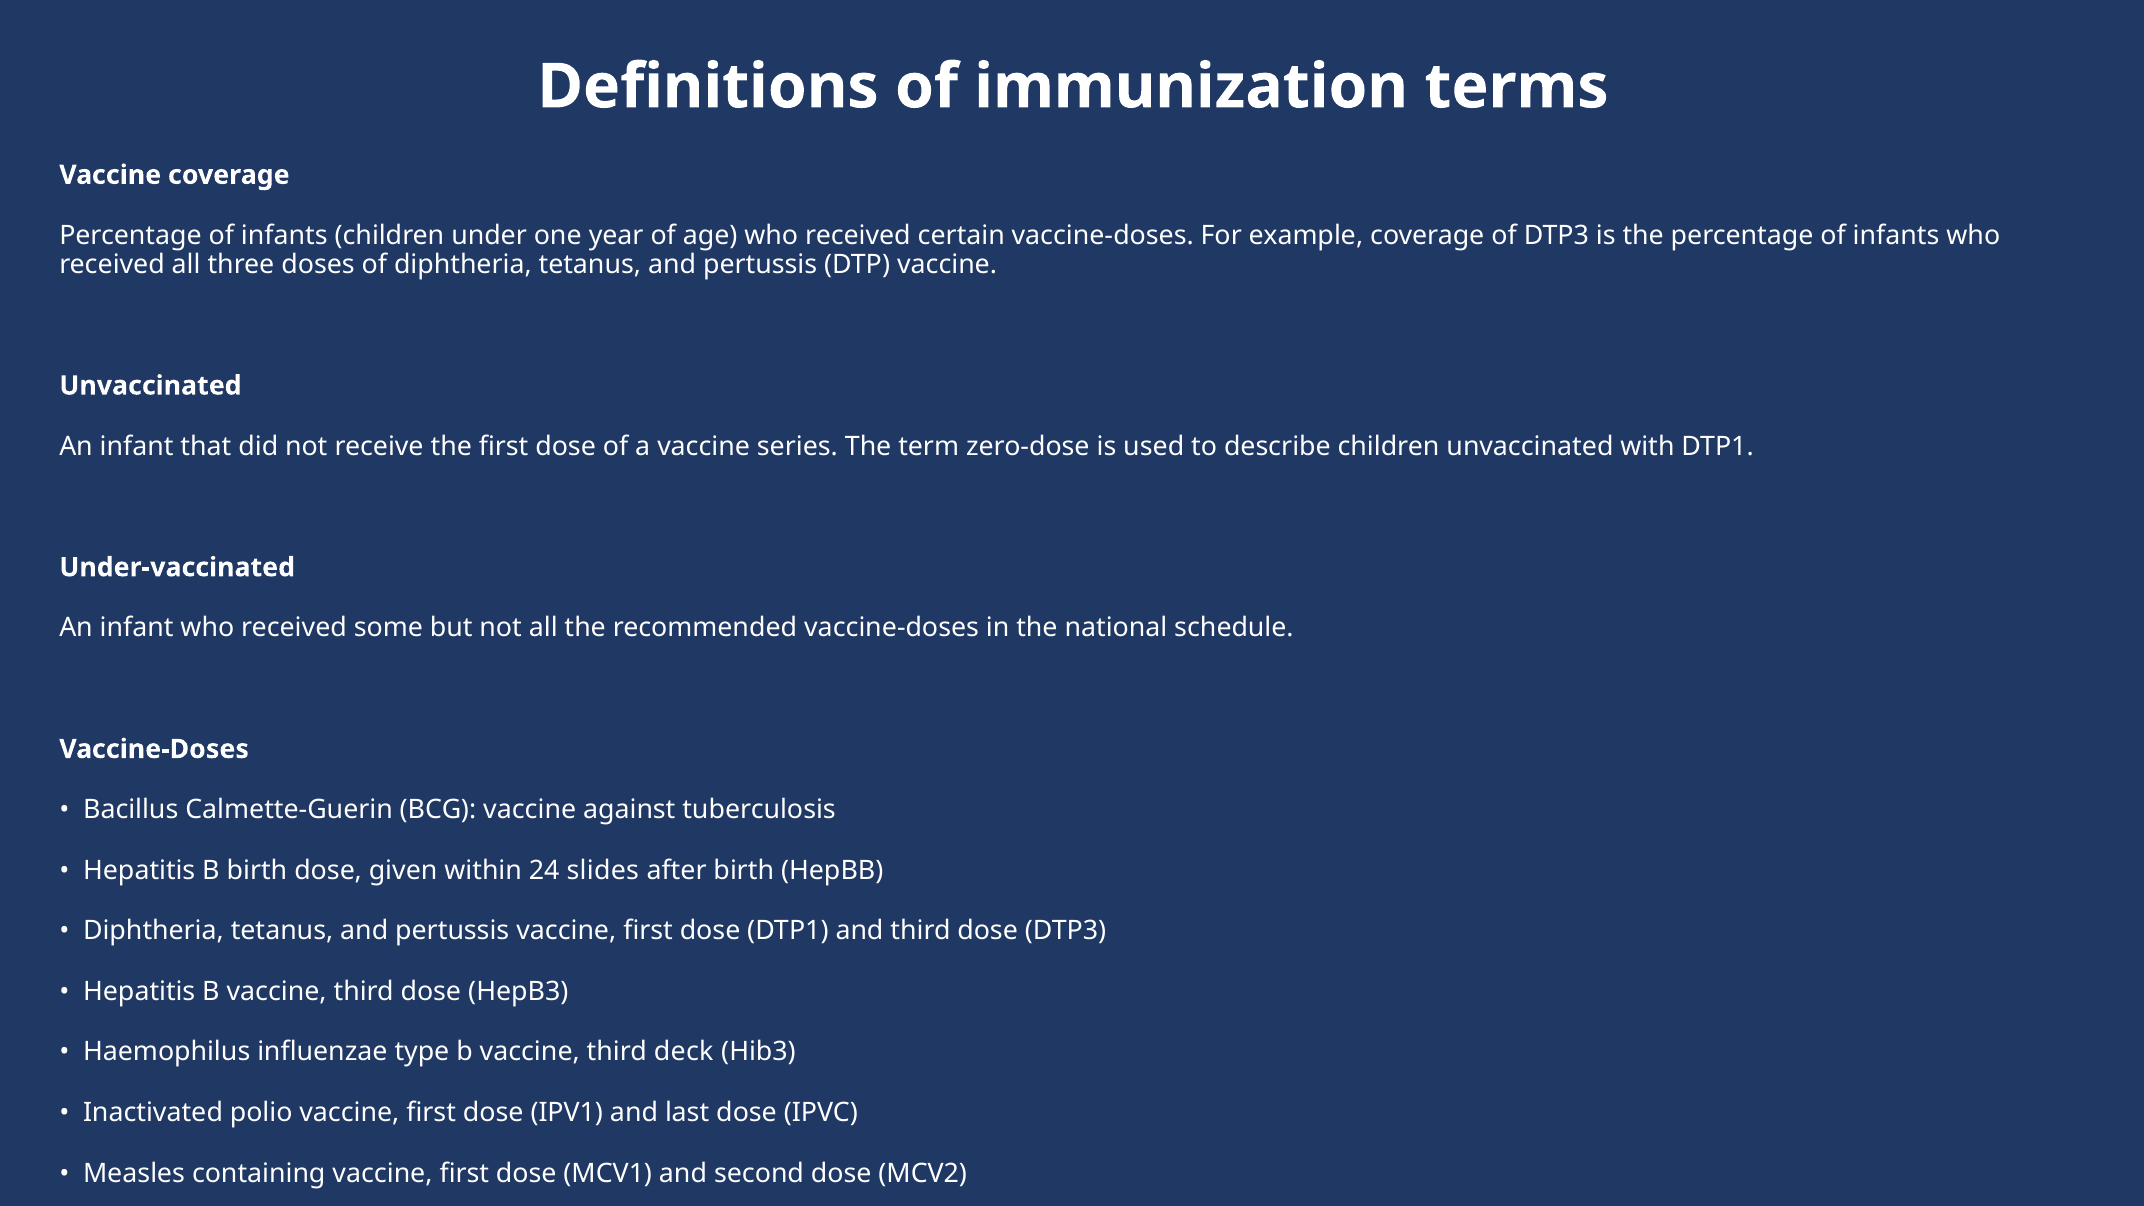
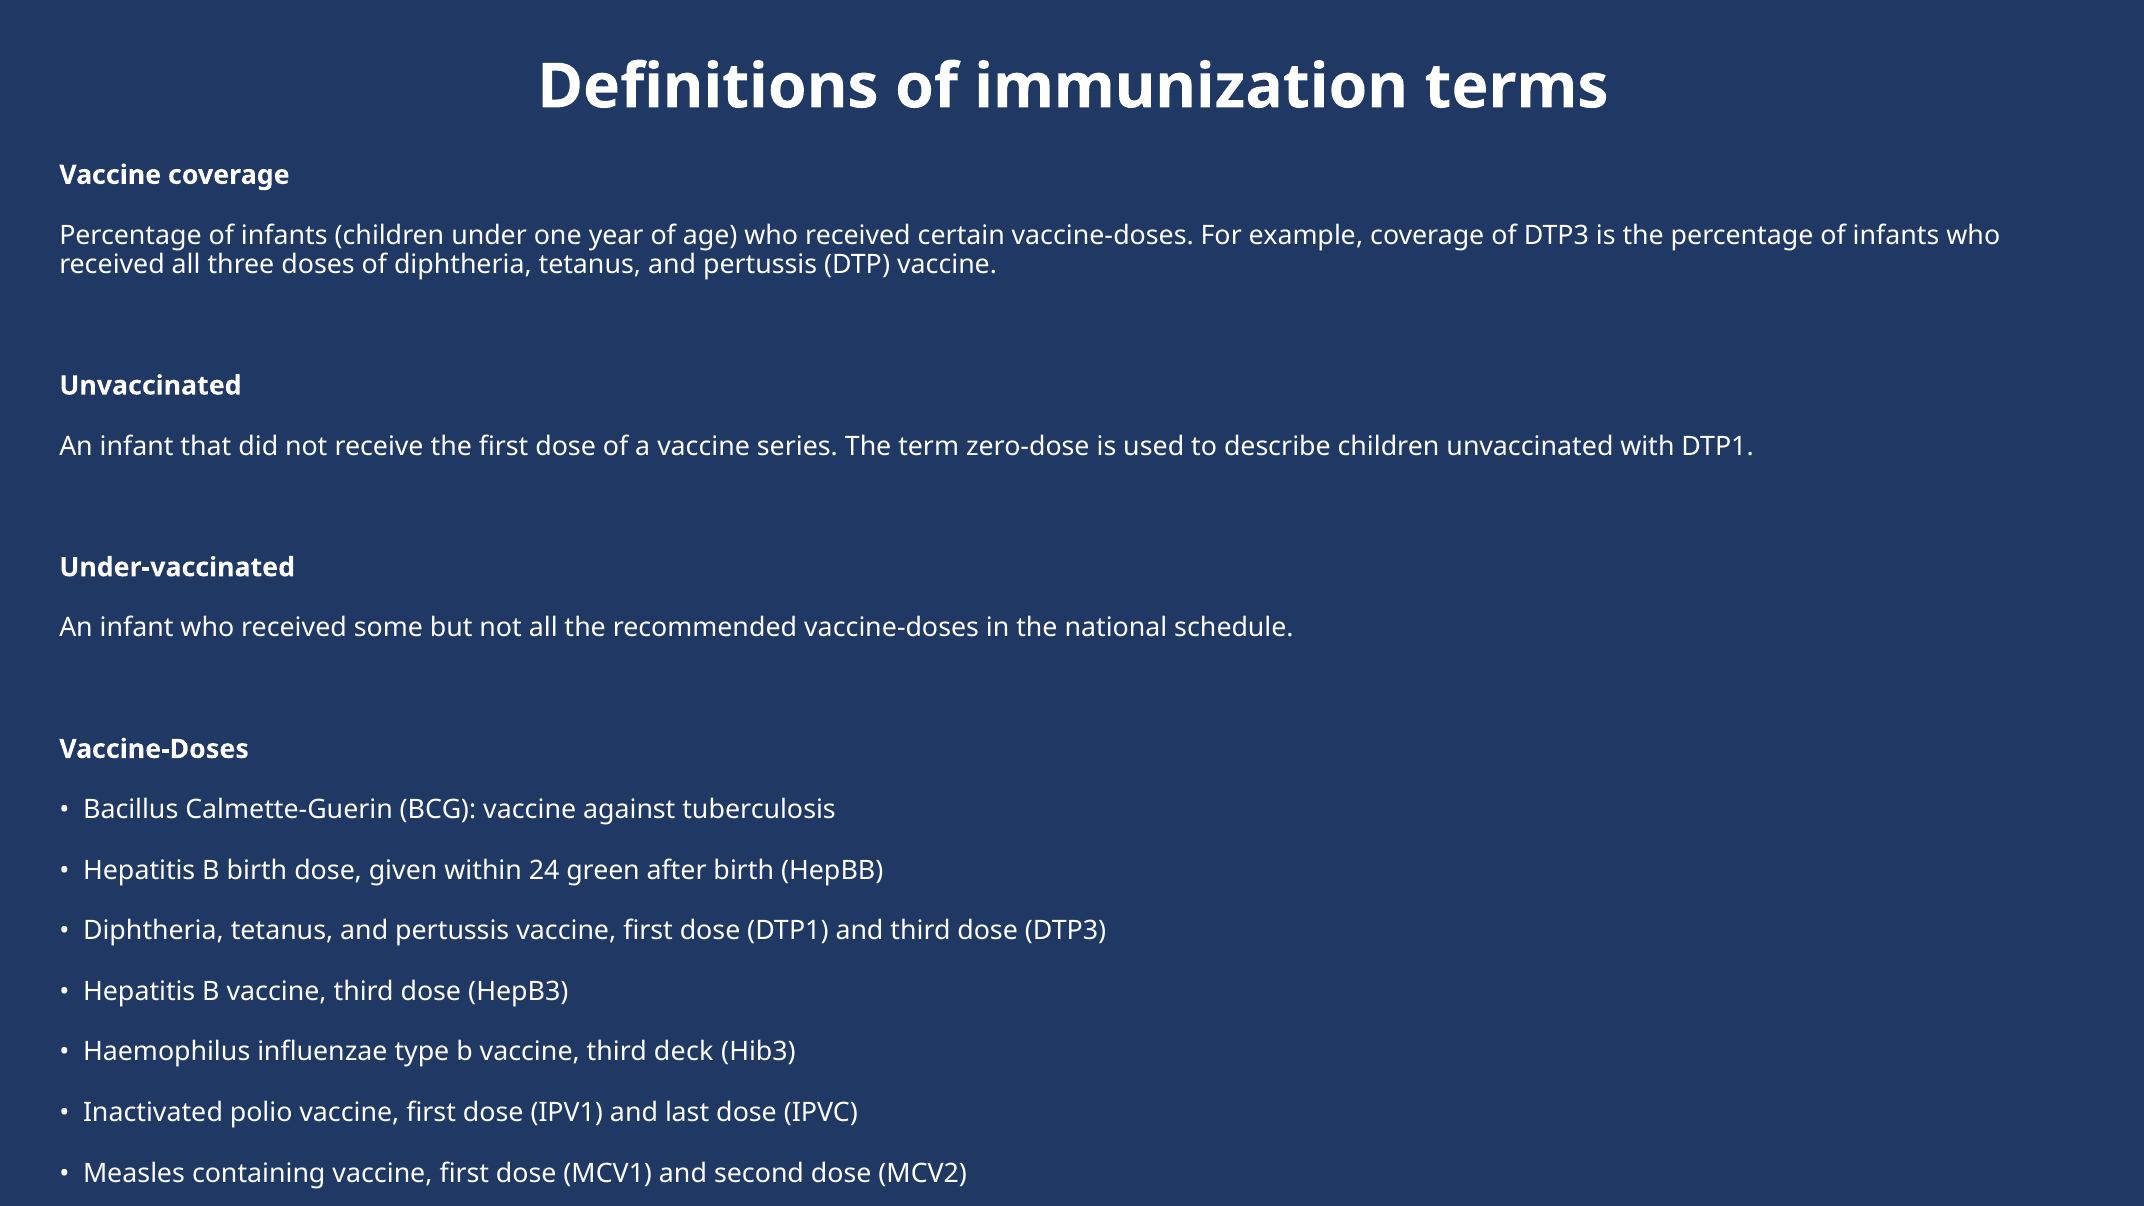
slides: slides -> green (603, 870)
